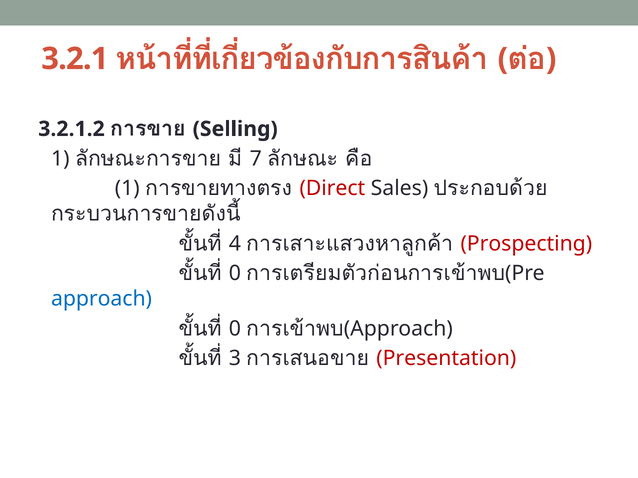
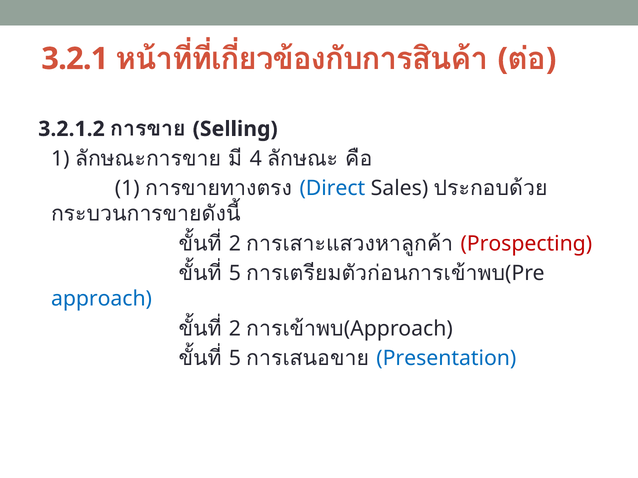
7: 7 -> 4 (256, 159)
Direct colour: red -> blue (332, 189)
4: 4 -> 2 (235, 244)
0: 0 -> 5 (235, 274)
0: 0 -> 2 (235, 329)
3: 3 -> 5 (235, 359)
Presentation colour: red -> blue (446, 359)
